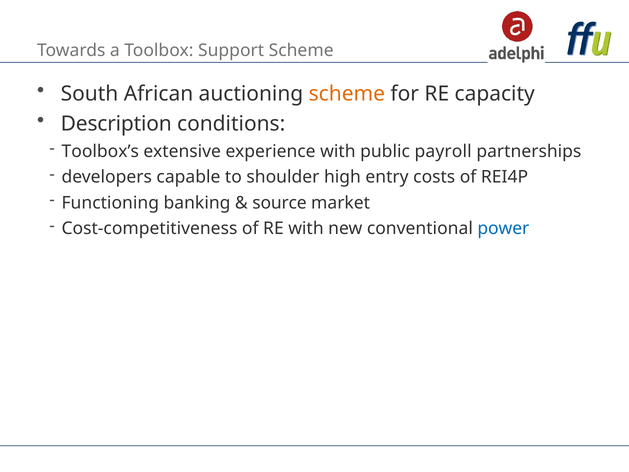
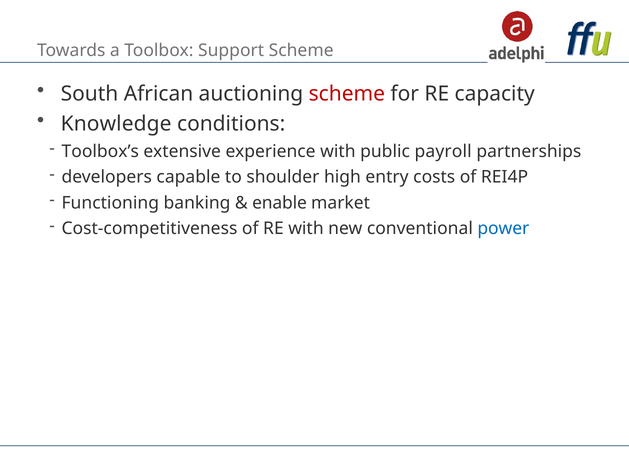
scheme colour: orange -> red (347, 94)
Description: Description -> Knowledge (116, 124)
source: source -> enable (280, 203)
